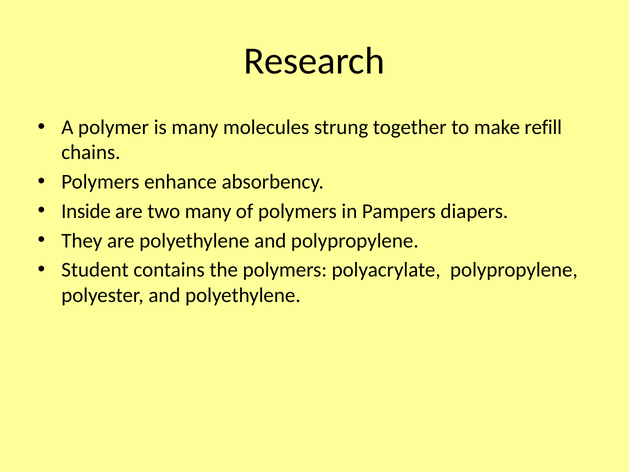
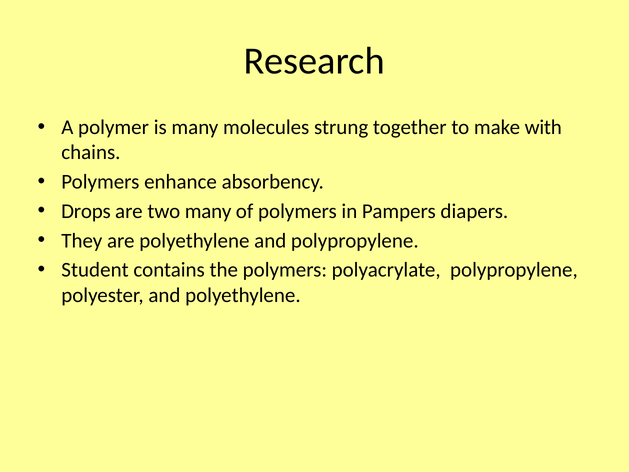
refill: refill -> with (543, 127)
Inside: Inside -> Drops (86, 211)
